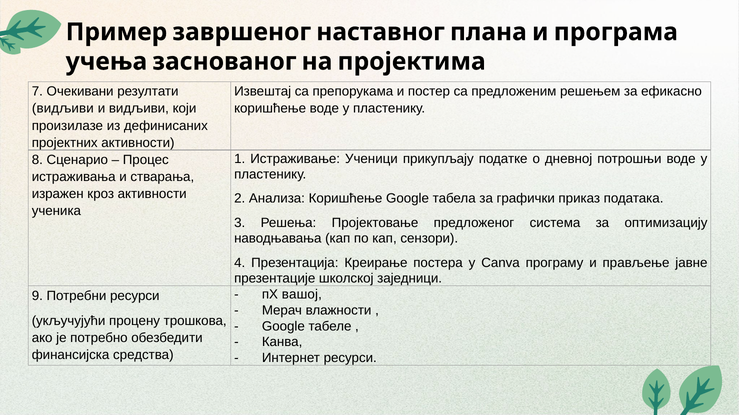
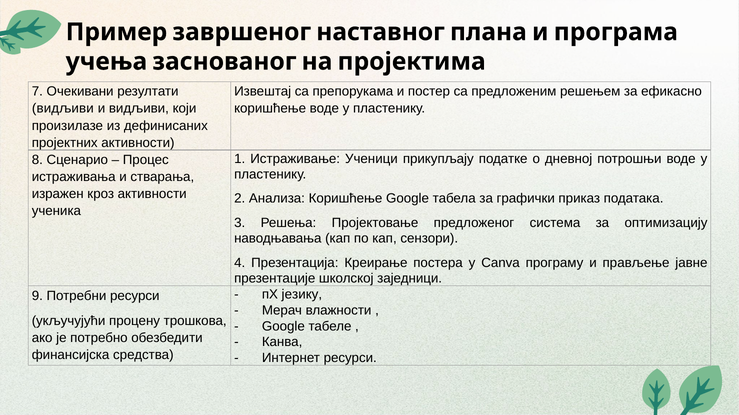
вашој: вашој -> језику (302, 295)
